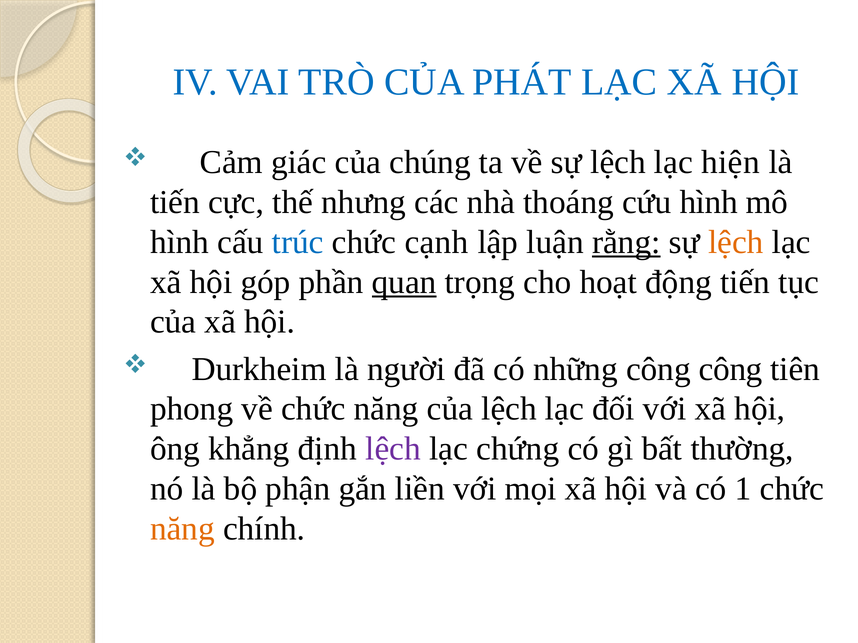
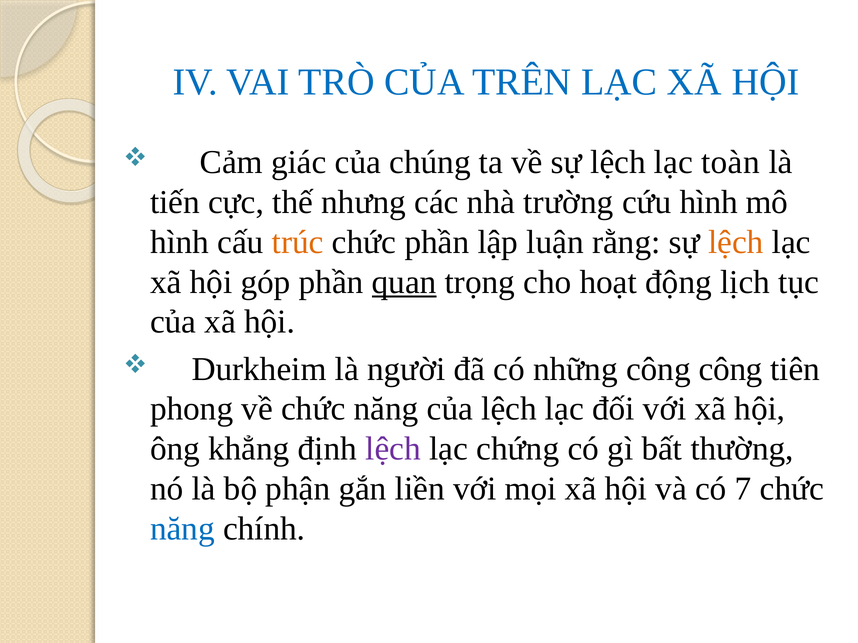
PHÁT: PHÁT -> TRÊN (522, 82)
hiện: hiện -> toàn (731, 162)
thoáng: thoáng -> trường (568, 202)
trúc colour: blue -> orange (298, 242)
chức cạnh: cạnh -> phần (437, 242)
rằng underline: present -> none (626, 242)
động tiến: tiến -> lịch (745, 282)
1: 1 -> 7 (743, 489)
năng colour: orange -> blue (182, 529)
